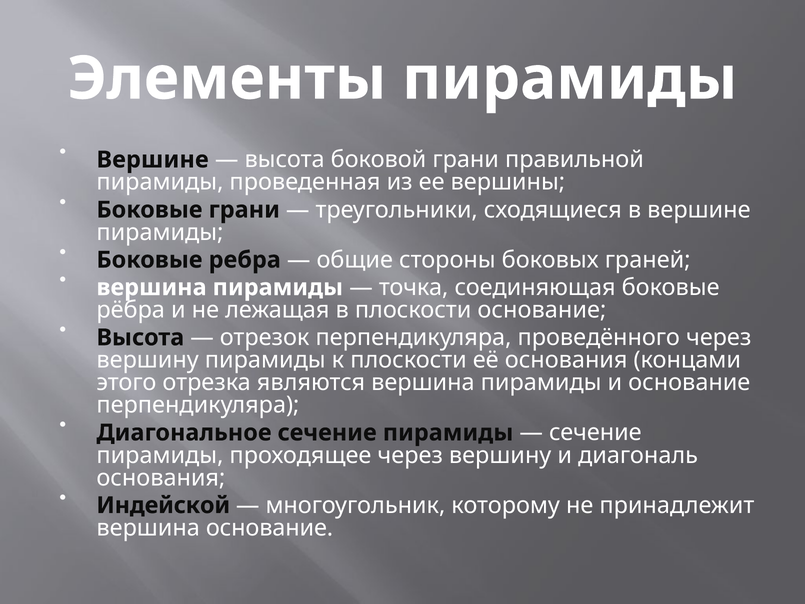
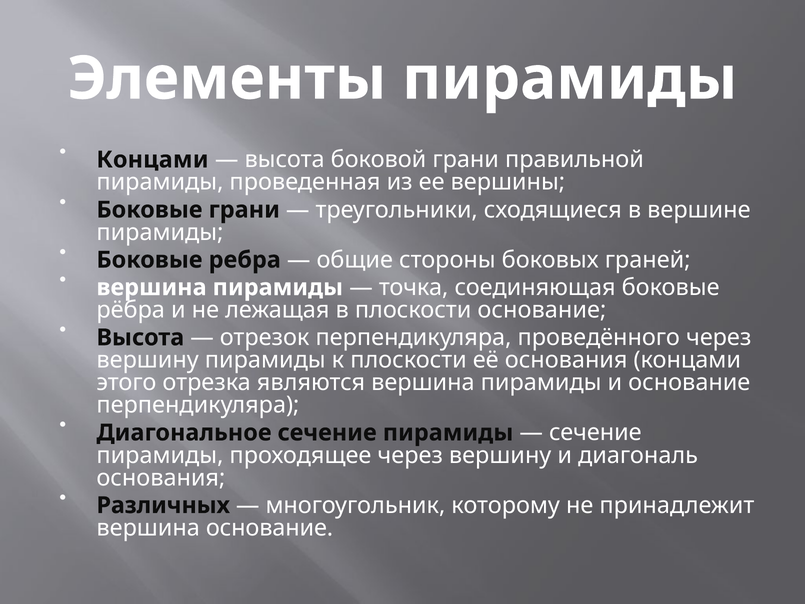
Вершине: Вершине -> Концами (153, 160)
Индейской: Индейской -> Различных (163, 505)
